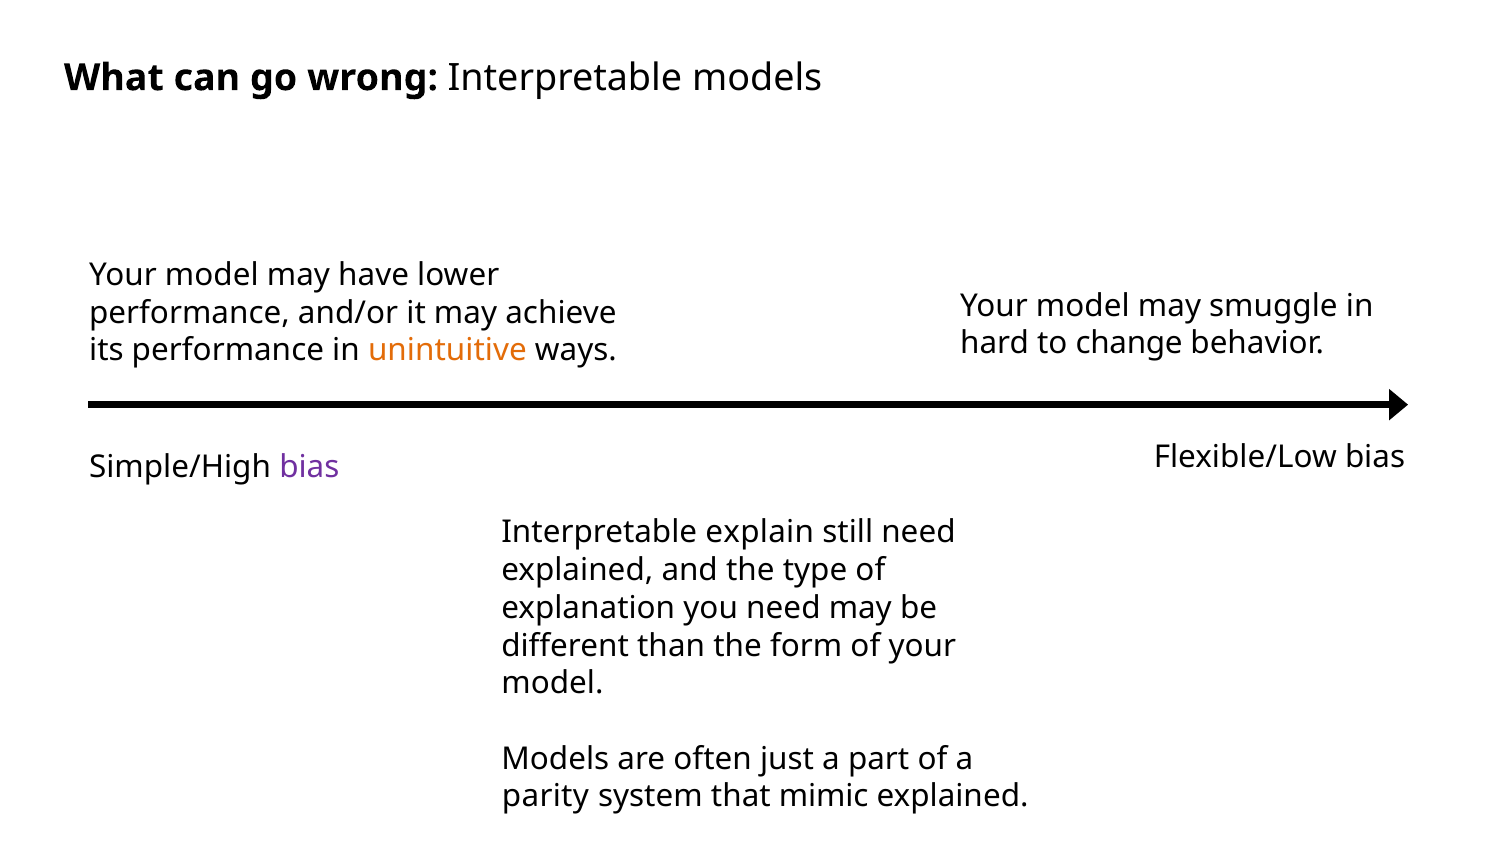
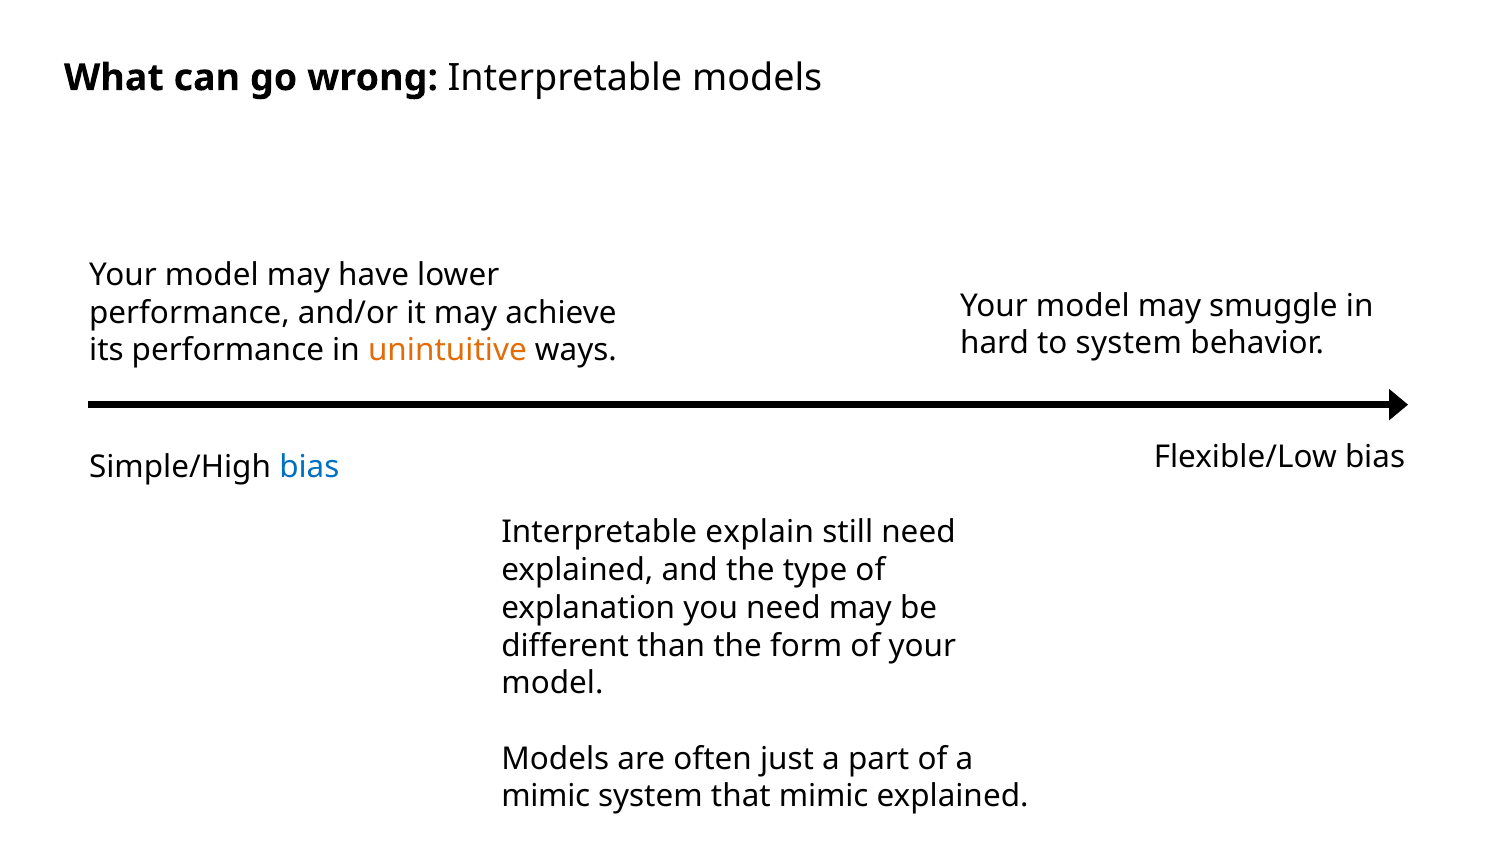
to change: change -> system (1129, 344)
bias colour: purple -> blue (309, 467)
parity: parity -> mimic (546, 797)
